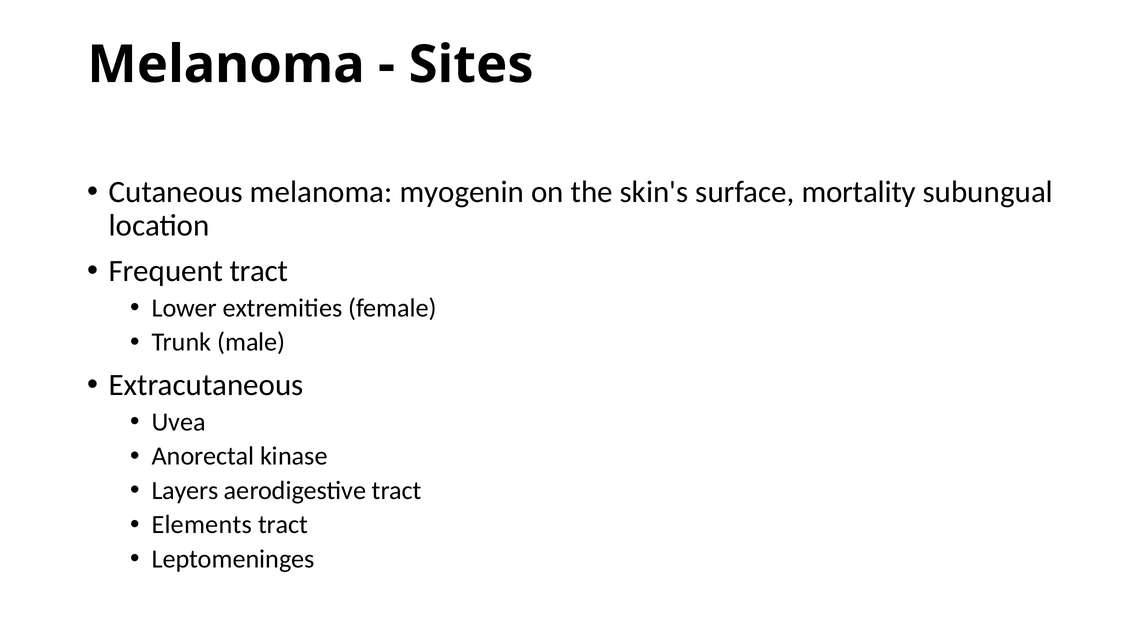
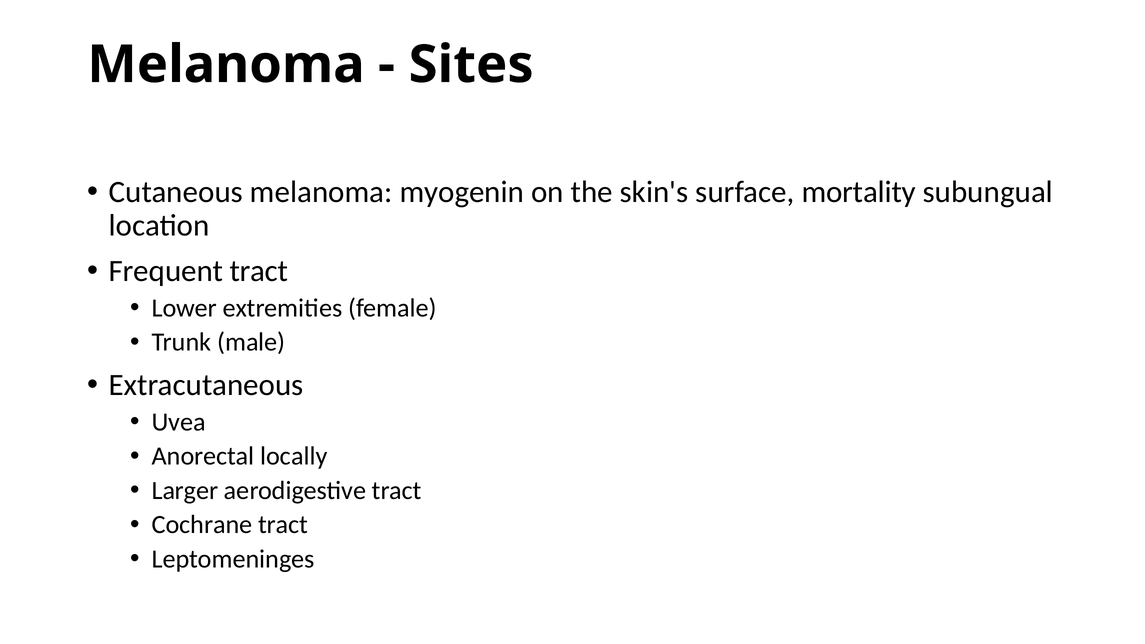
kinase: kinase -> locally (294, 456)
Layers: Layers -> Larger (185, 491)
Elements: Elements -> Cochrane (202, 525)
